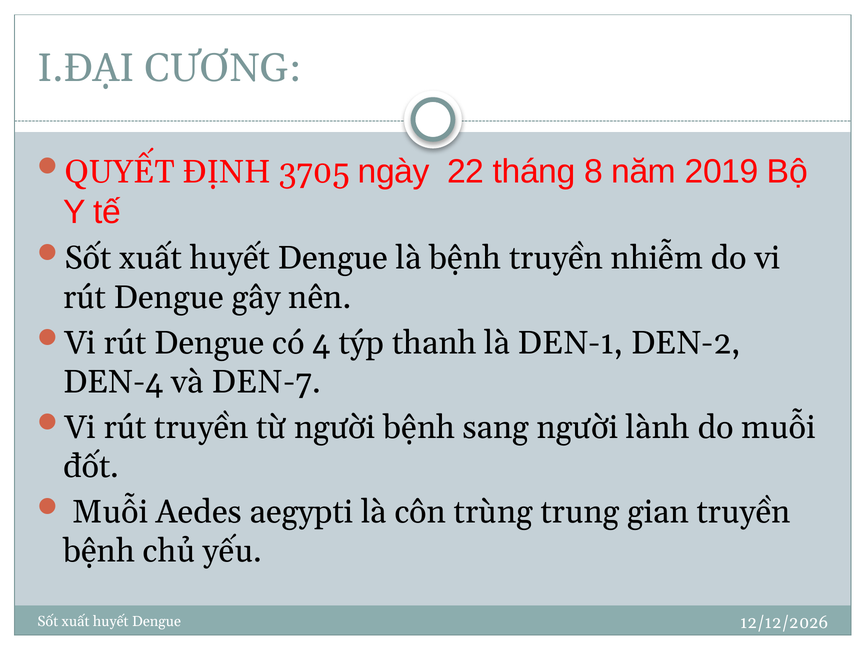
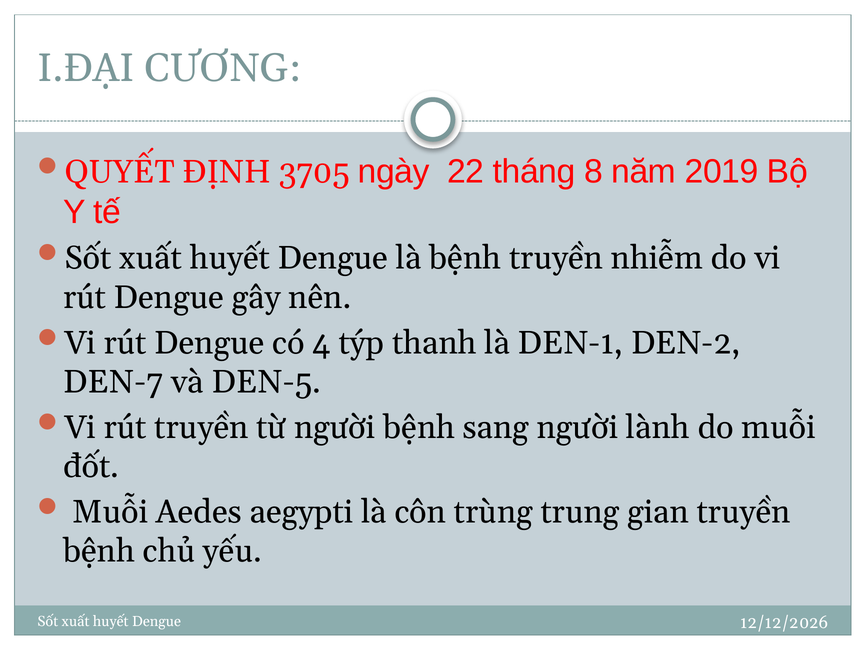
DEN-4: DEN-4 -> DEN-7 (113, 382)
DEN-7: DEN-7 -> DEN-5 (266, 382)
